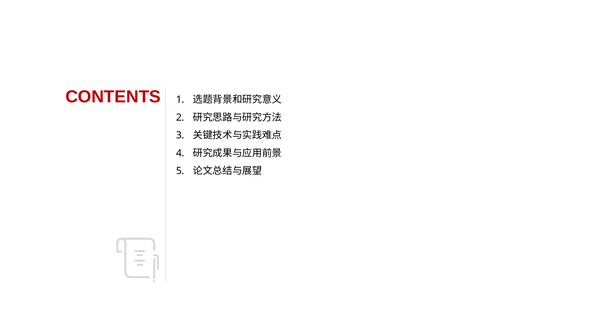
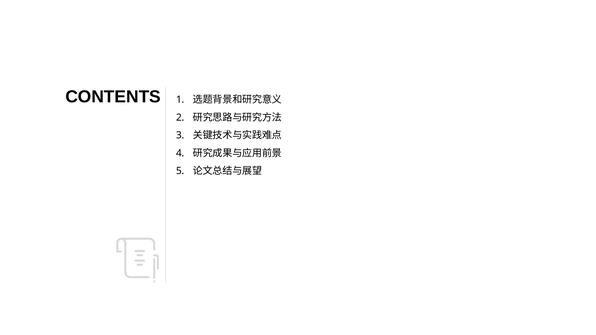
CONTENTS colour: red -> black (113, 97)
